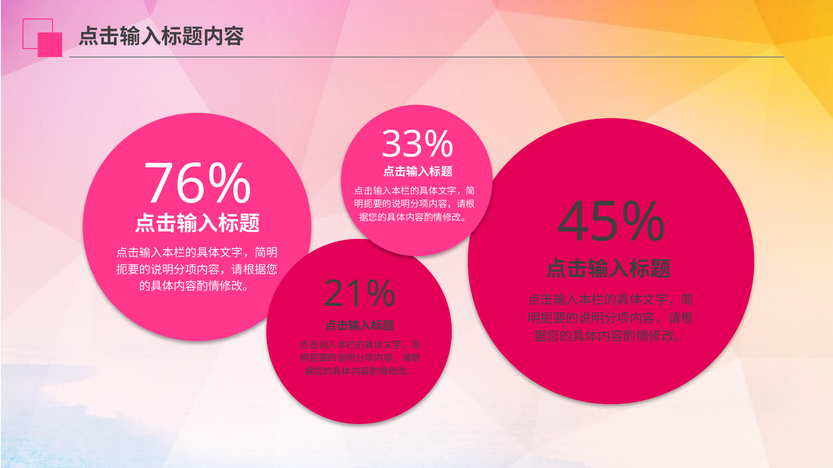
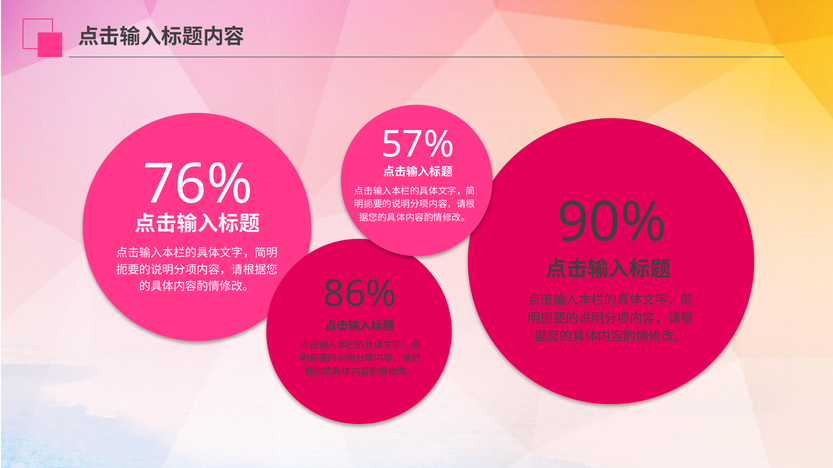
33%: 33% -> 57% (418, 145)
45%: 45% -> 90% (612, 223)
21%: 21% -> 86% (360, 294)
